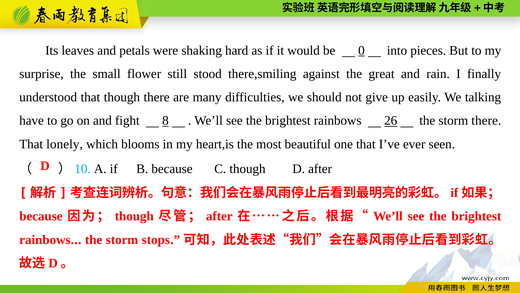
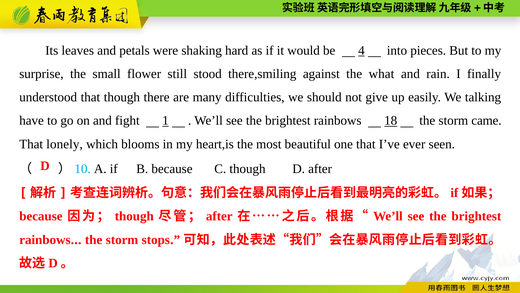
0: 0 -> 4 (361, 50)
great: great -> what (382, 74)
8: 8 -> 1 (165, 121)
26: 26 -> 18 (391, 121)
storm there: there -> came (486, 121)
